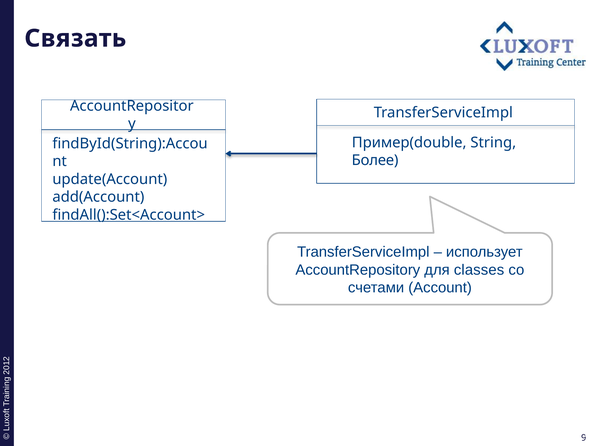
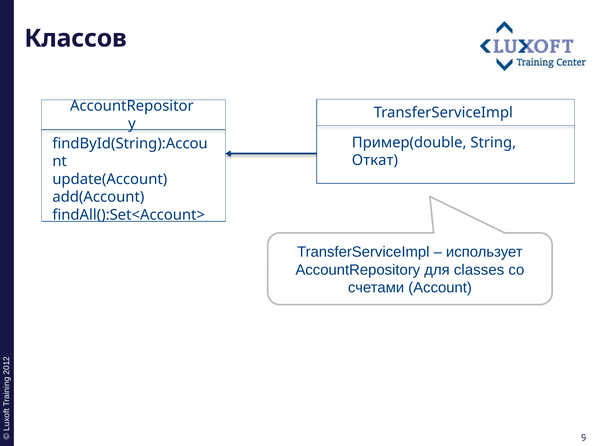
Связать: Связать -> Классов (76, 38)
Более: Более -> Откат (375, 160)
